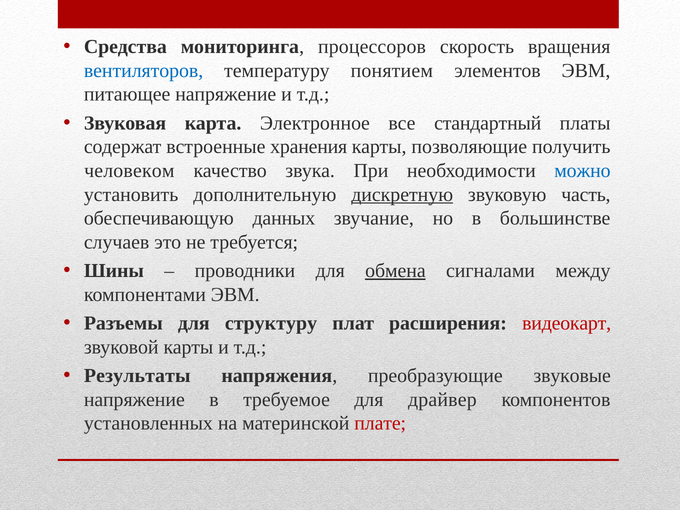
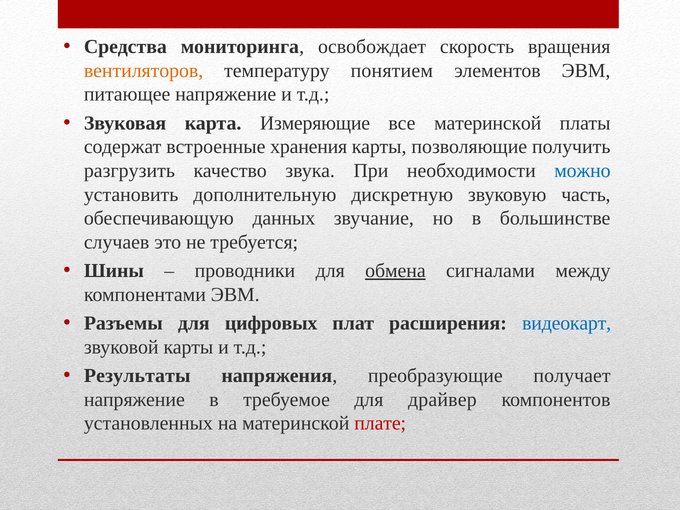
процессоров: процессоров -> освобождает (372, 47)
вентиляторов colour: blue -> orange (144, 71)
Электронное: Электронное -> Измеряющие (315, 123)
все стандартный: стандартный -> материнской (488, 123)
человеком: человеком -> разгрузить (129, 171)
дискретную underline: present -> none (402, 194)
структуру: структуру -> цифровых (271, 323)
видеокарт colour: red -> blue (567, 323)
звуковые: звуковые -> получает (572, 376)
